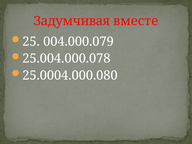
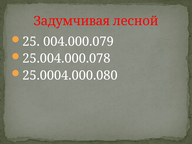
вместе: вместе -> лесной (136, 21)
